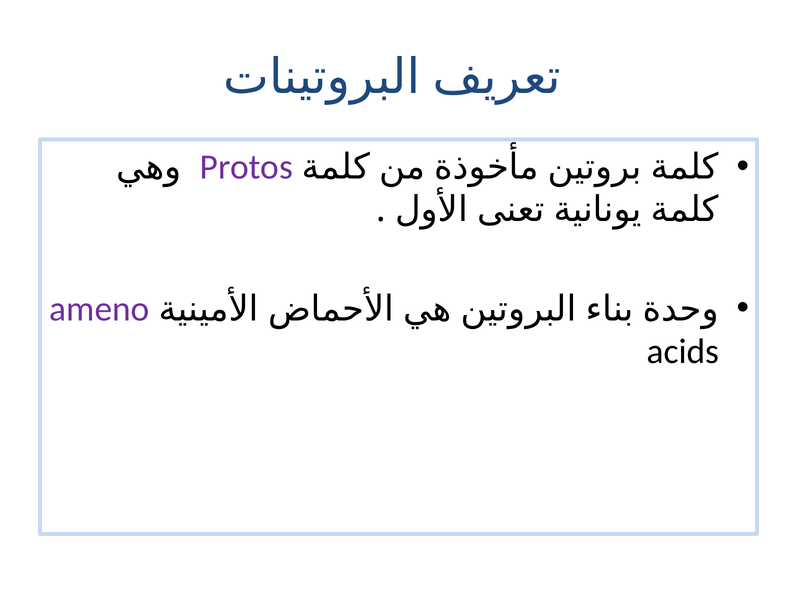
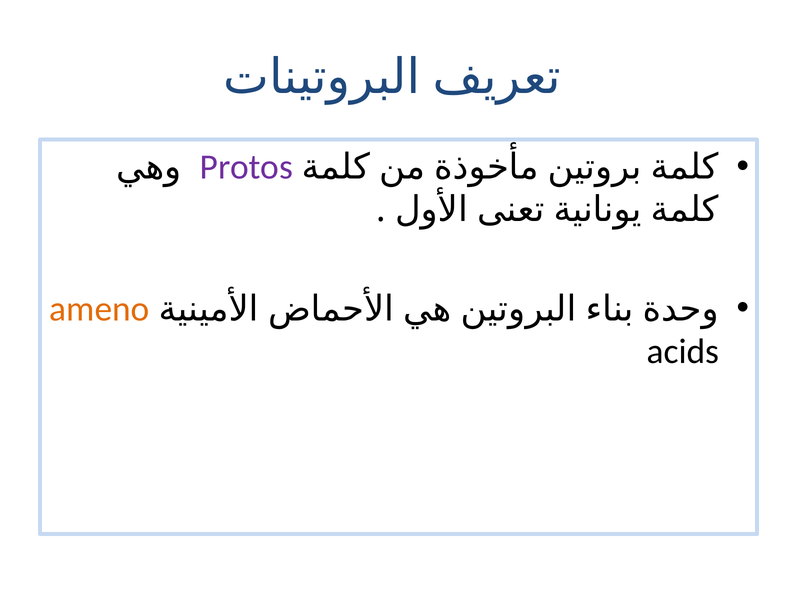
ameno colour: purple -> orange (99, 309)
